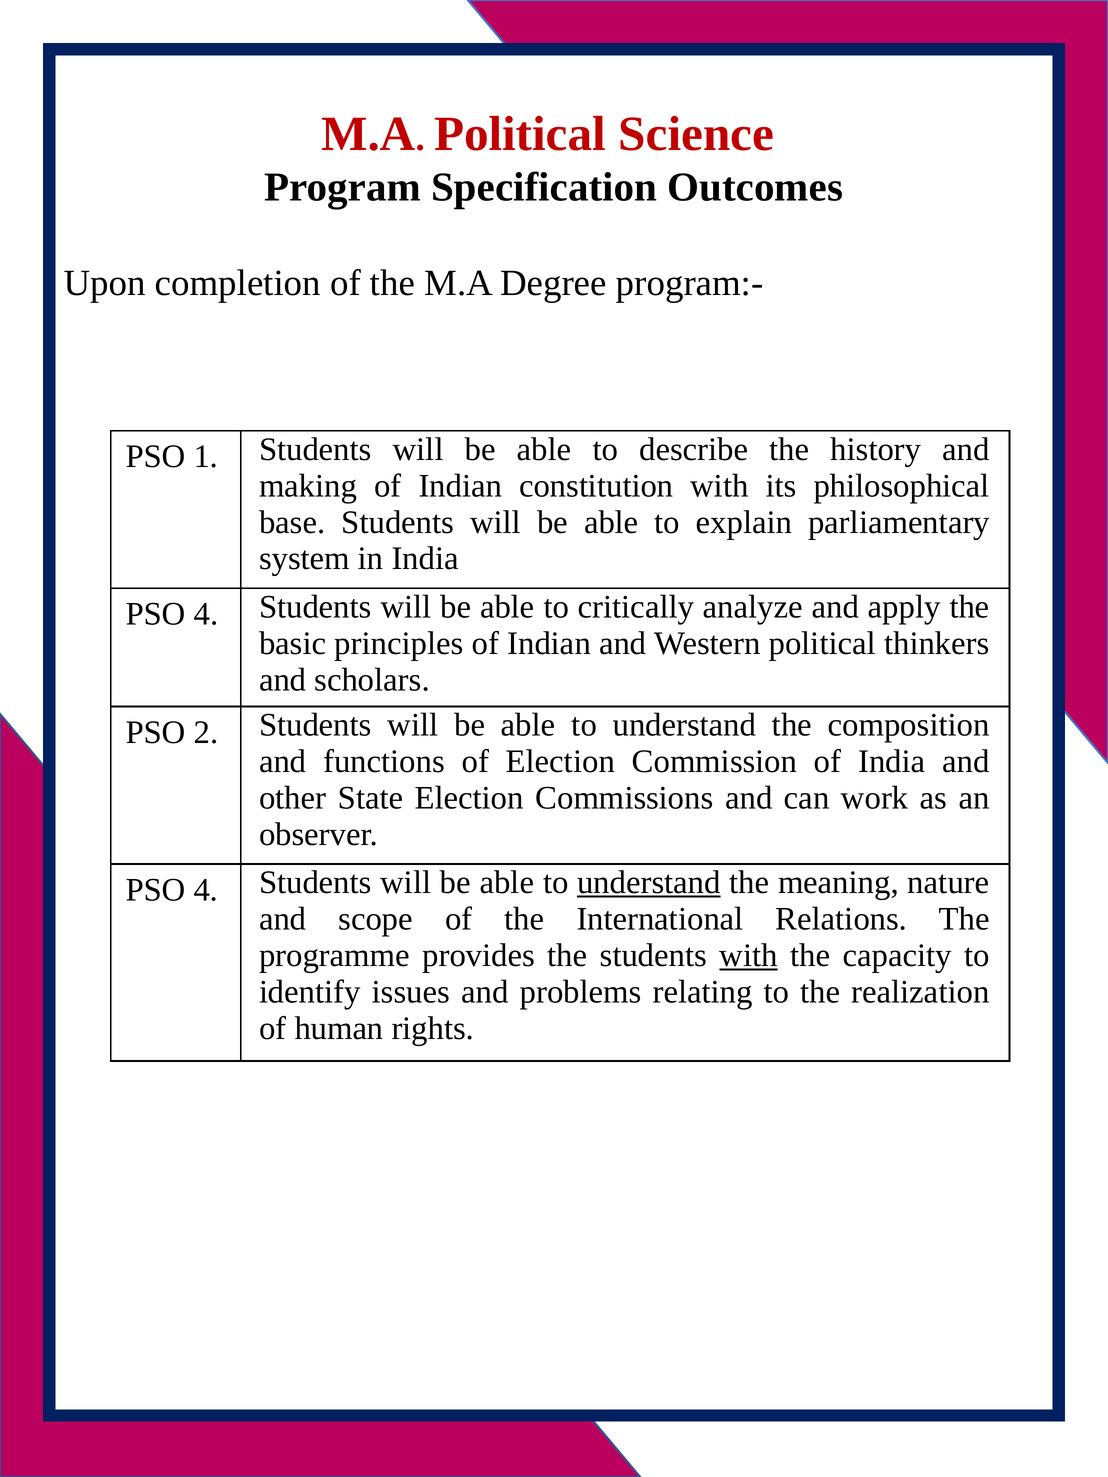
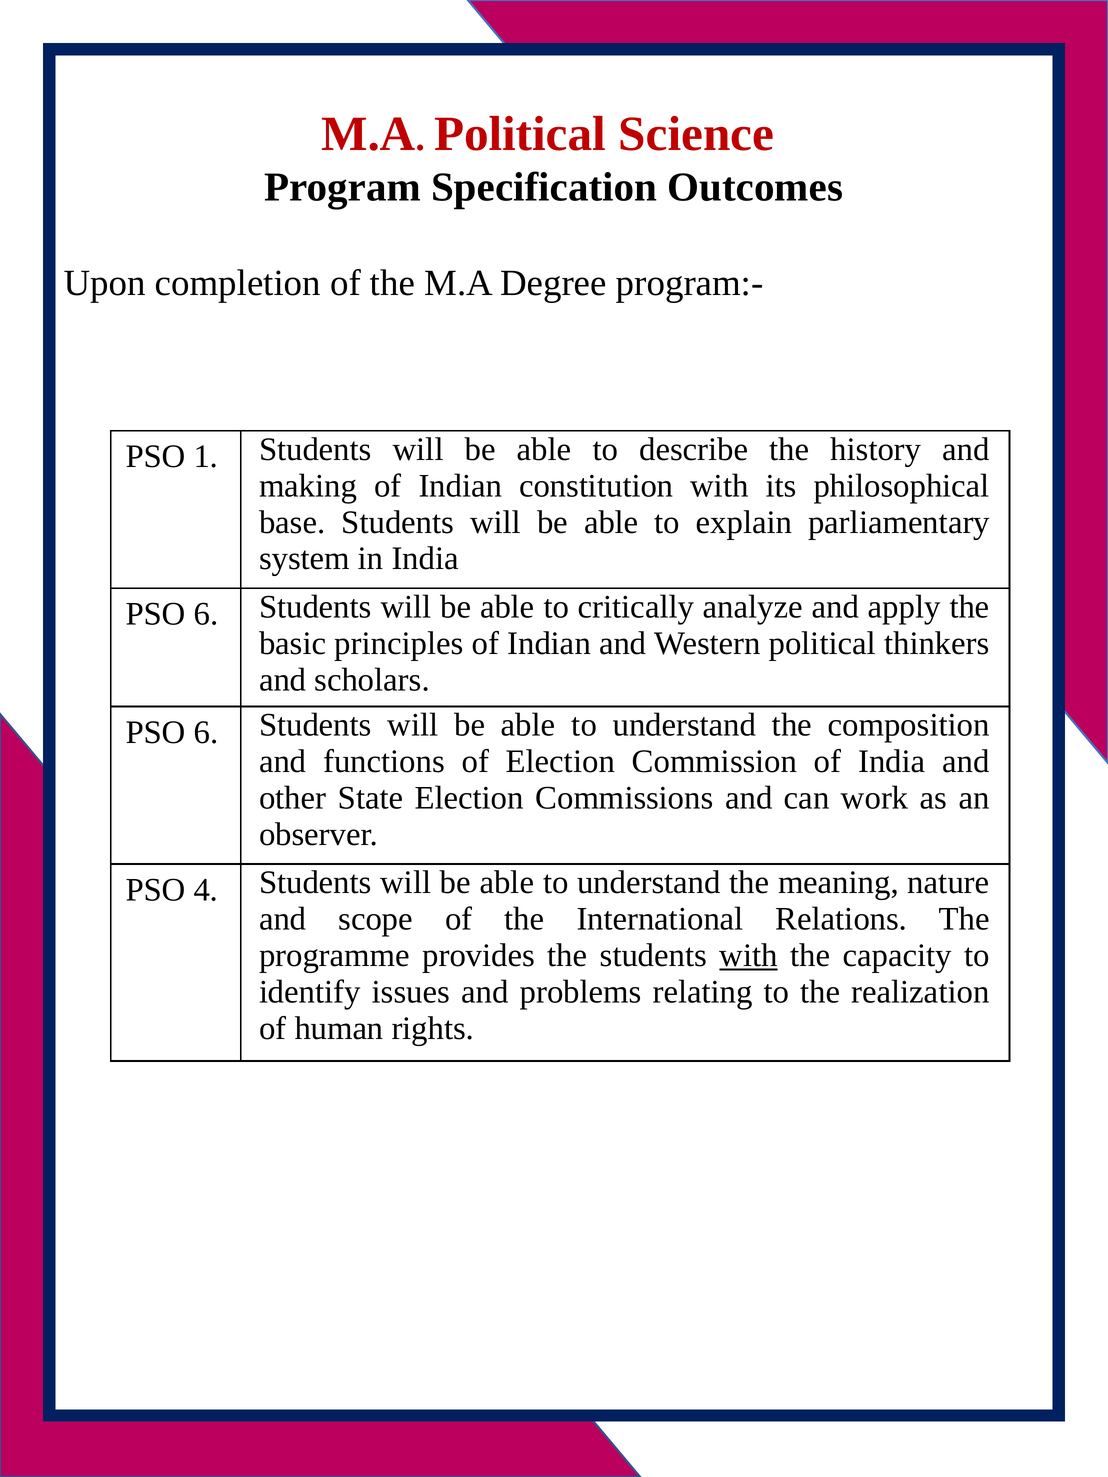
4: 4 -> 6 (206, 614)
2: 2 -> 6 (206, 732)
understand underline: present -> none (649, 883)
